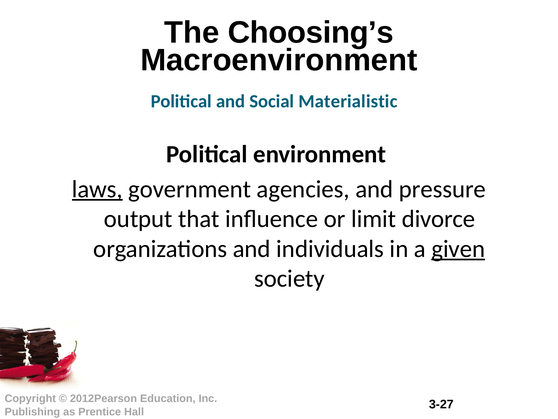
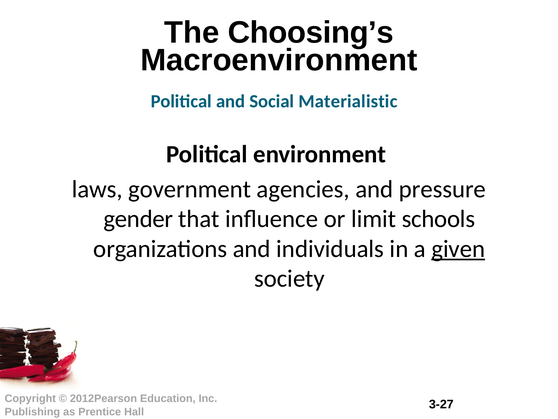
laws underline: present -> none (97, 189)
output: output -> gender (138, 219)
divorce: divorce -> schools (438, 219)
